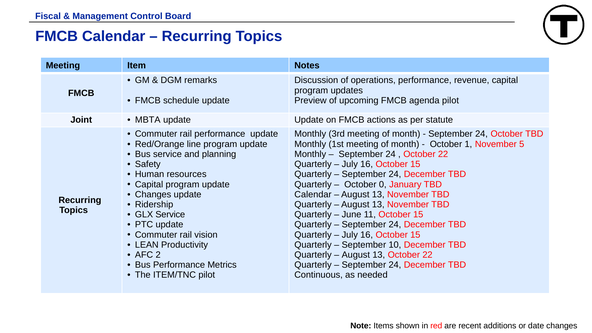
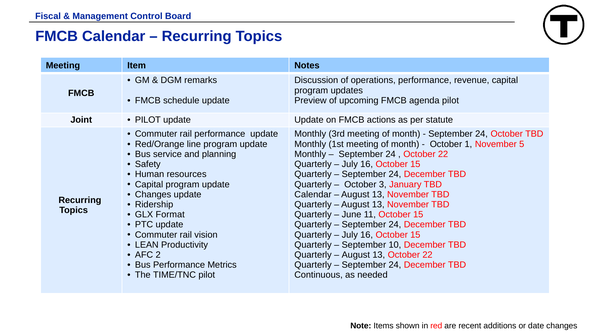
MBTA: MBTA -> PILOT (148, 120)
0: 0 -> 3 (383, 184)
GLX Service: Service -> Format (170, 215)
ITEM/TNC: ITEM/TNC -> TIME/TNC (175, 275)
